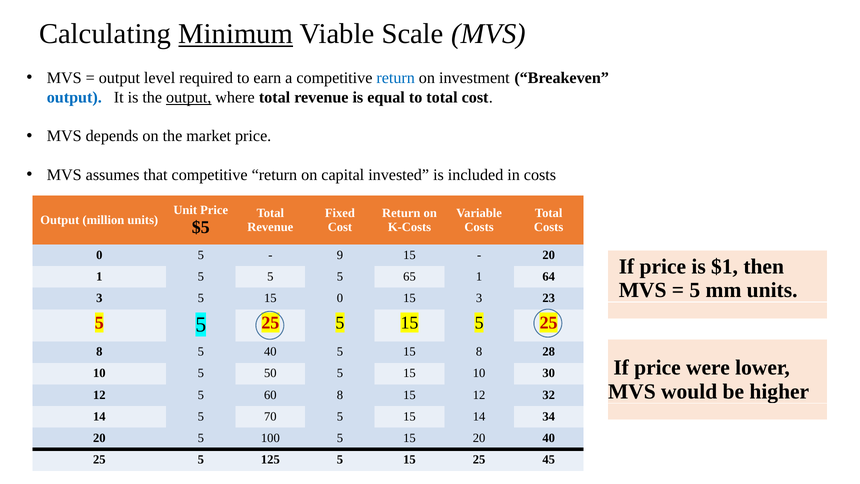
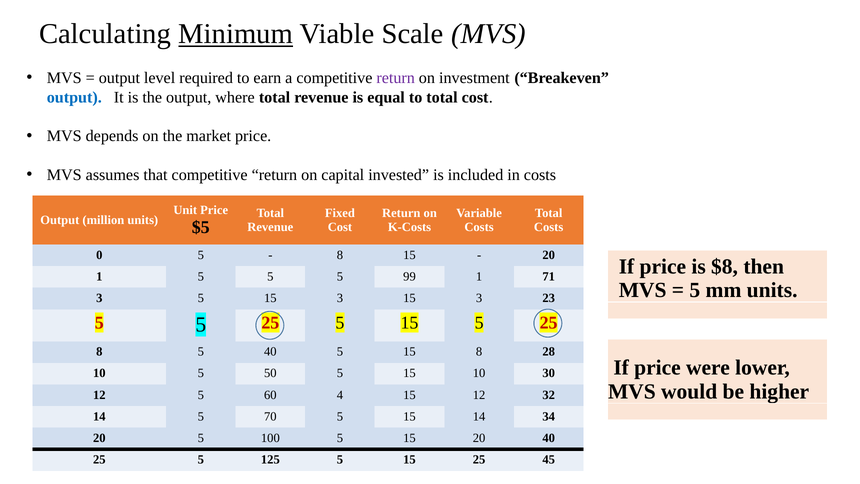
return colour: blue -> purple (396, 78)
output underline: present -> none (189, 97)
9: 9 -> 8 (340, 255)
$1: $1 -> $8 (725, 266)
65: 65 -> 99 (410, 276)
64: 64 -> 71 (549, 276)
5 15 0: 0 -> 3 (340, 298)
60 8: 8 -> 4 (340, 395)
